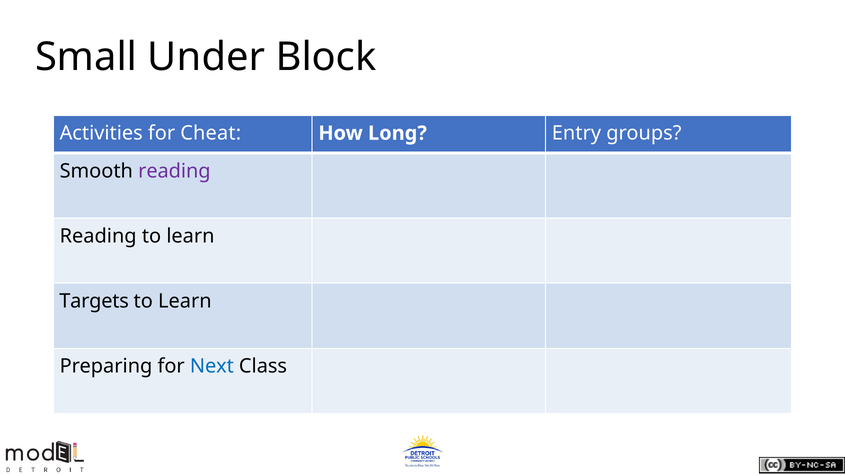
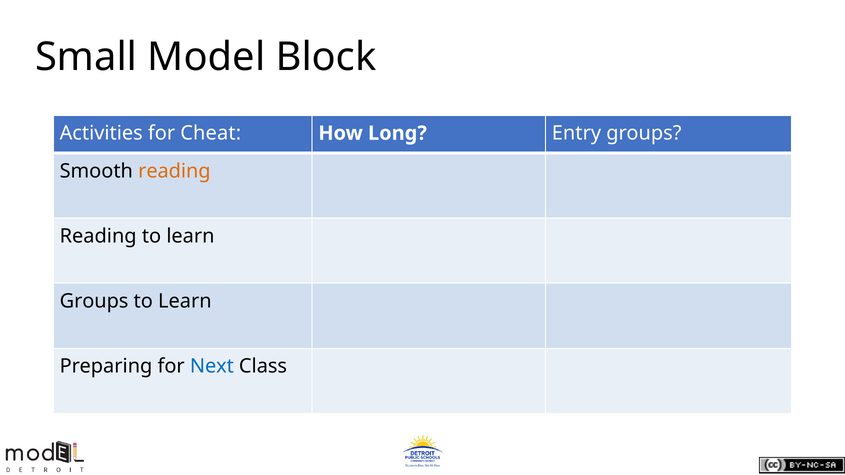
Under: Under -> Model (206, 57)
reading colour: purple -> orange (174, 171)
Targets: Targets -> Groups (94, 301)
